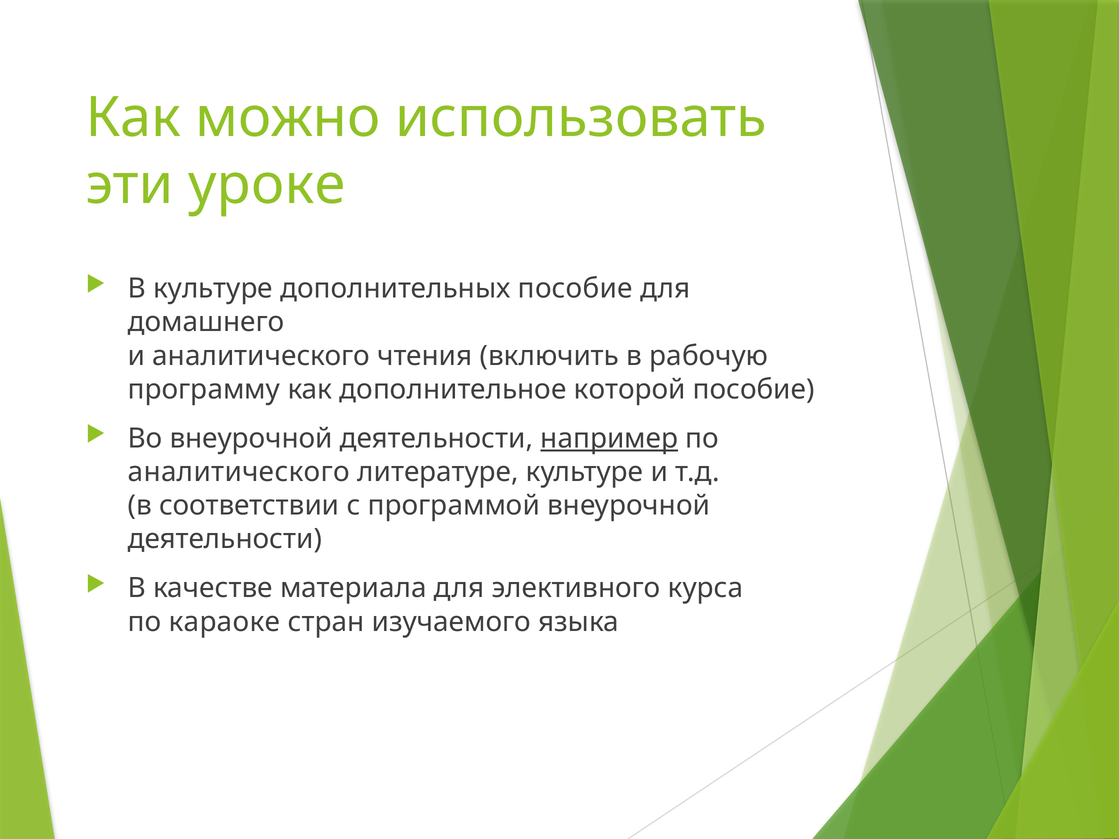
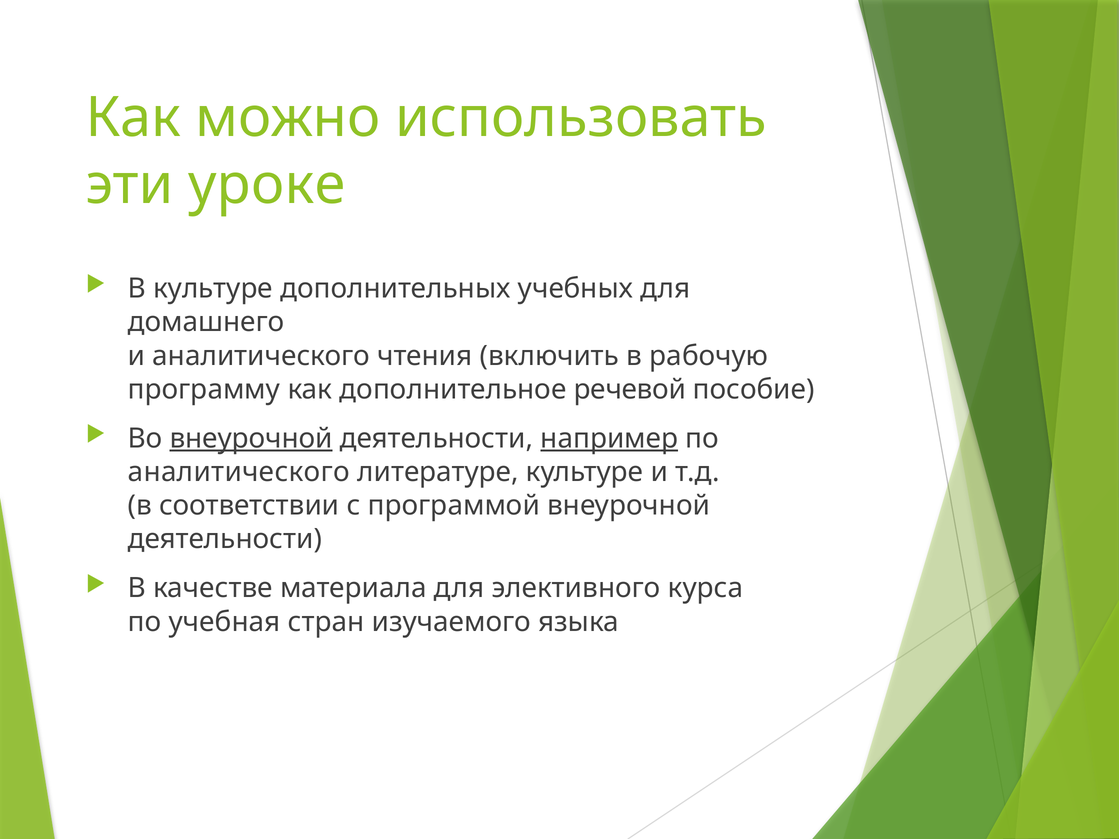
дополнительных пособие: пособие -> учебных (575, 289)
которой: которой -> речевой (630, 389)
внеурочной underline: none -> present (251, 439)
караоке: караоке -> учебная (225, 622)
